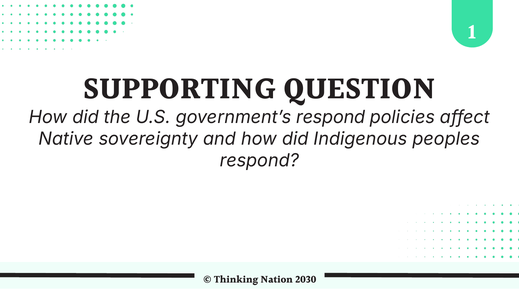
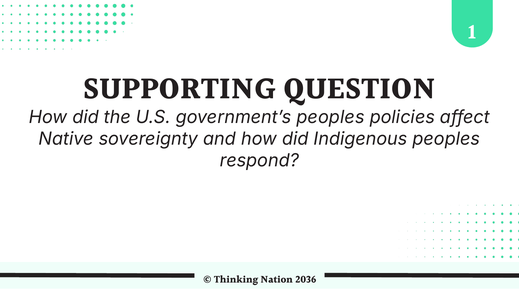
government’s respond: respond -> peoples (330, 117)
2030: 2030 -> 2036 (306, 280)
